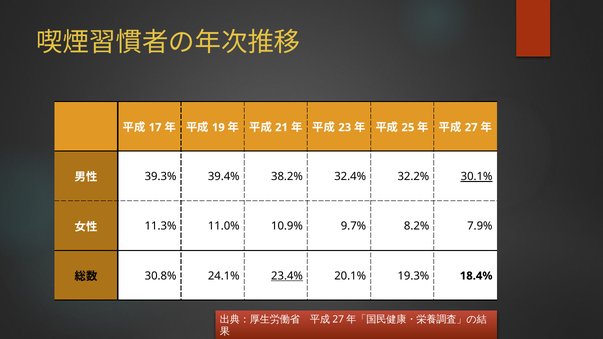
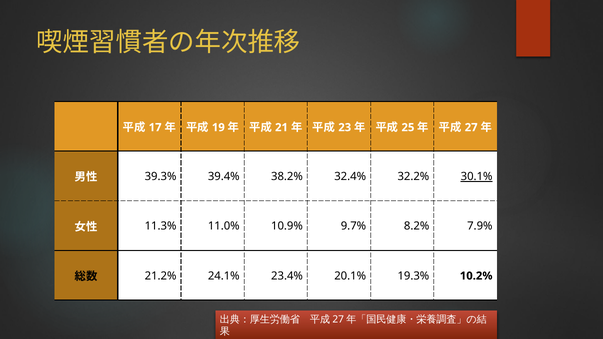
30.8%: 30.8% -> 21.2% (161, 276)
23.4% underline: present -> none (287, 276)
18.4%: 18.4% -> 10.2% (476, 276)
